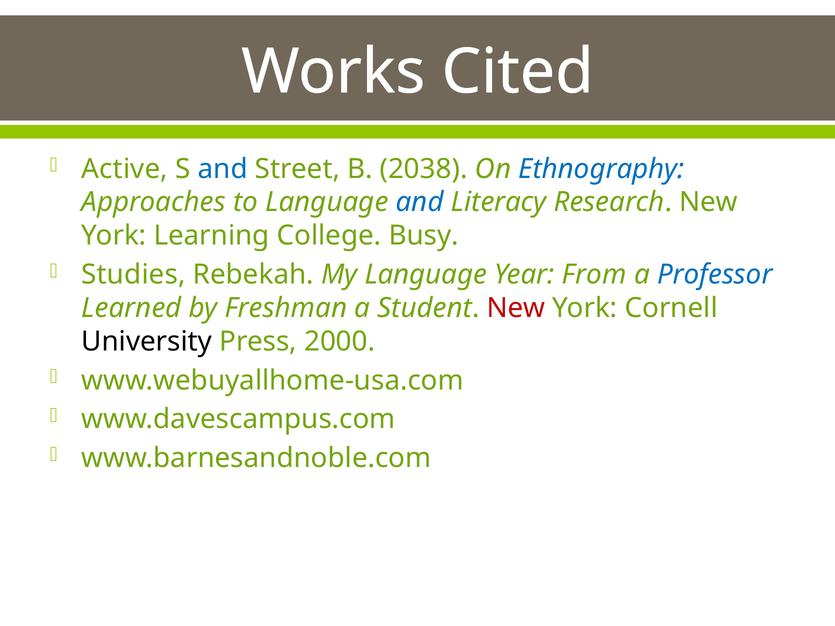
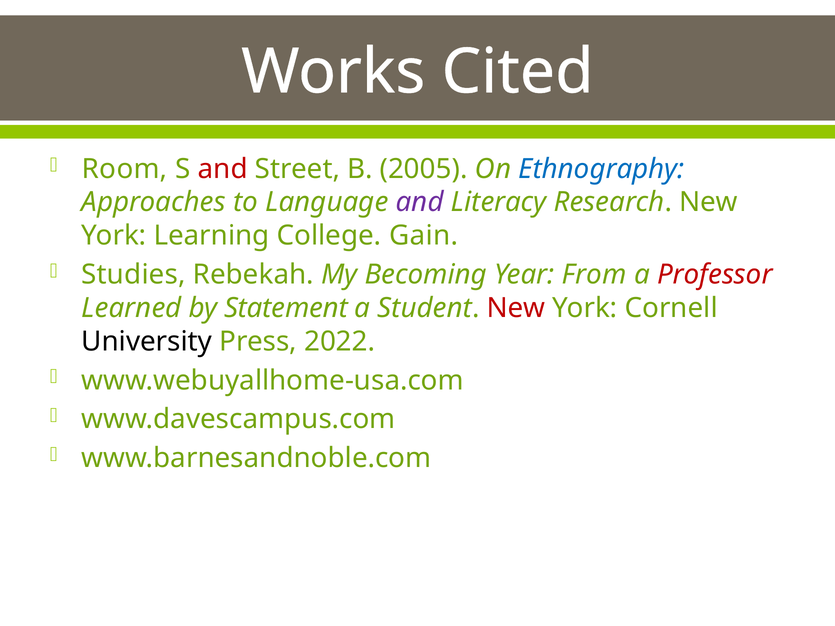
Active: Active -> Room (125, 169)
and colour: blue -> red (223, 169)
2038: 2038 -> 2005 (424, 169)
and colour: blue -> purple (420, 202)
Busy: Busy -> Gain (424, 236)
My Language: Language -> Becoming (426, 275)
Professor colour: blue -> red (715, 275)
Freshman: Freshman -> Statement (286, 308)
2000: 2000 -> 2022 (340, 342)
